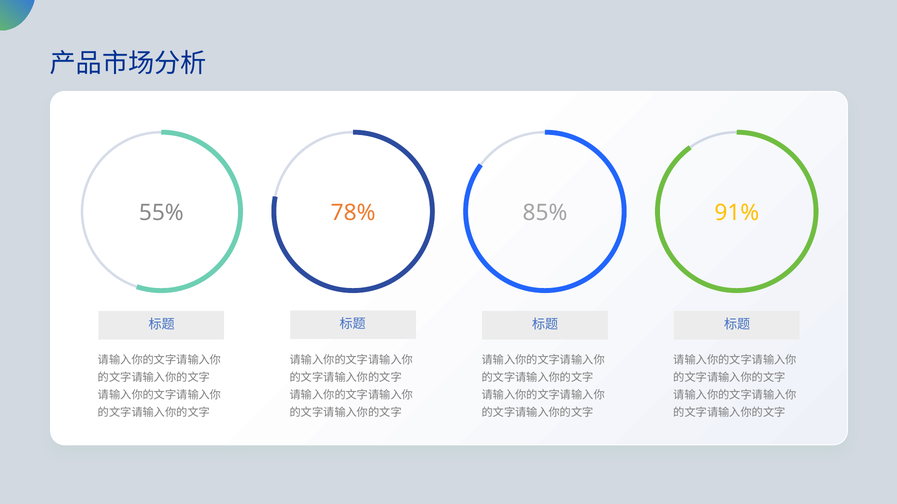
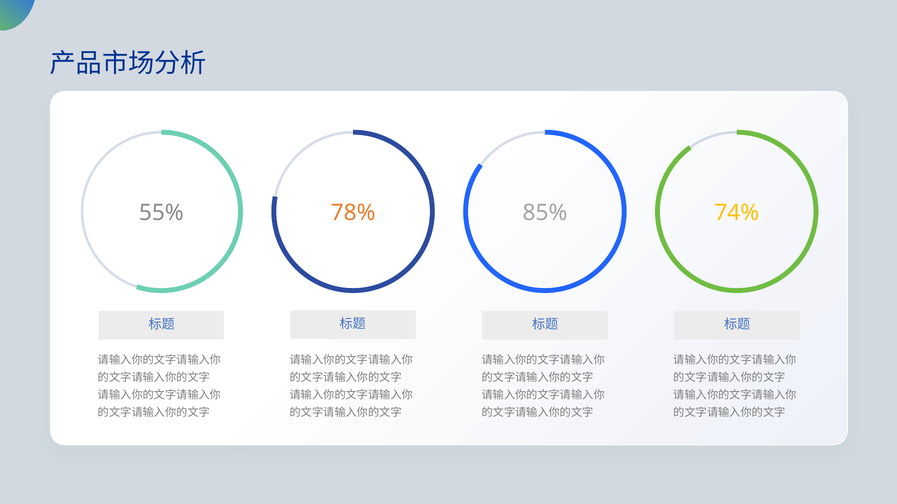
91%: 91% -> 74% (737, 213)
